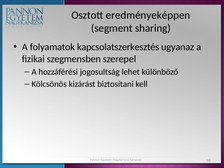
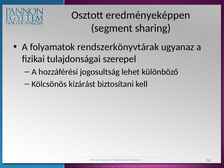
kapcsolatszerkesztés: kapcsolatszerkesztés -> rendszerkönyvtárak (118, 47)
szegmensben: szegmensben -> tulajdonságai (74, 59)
